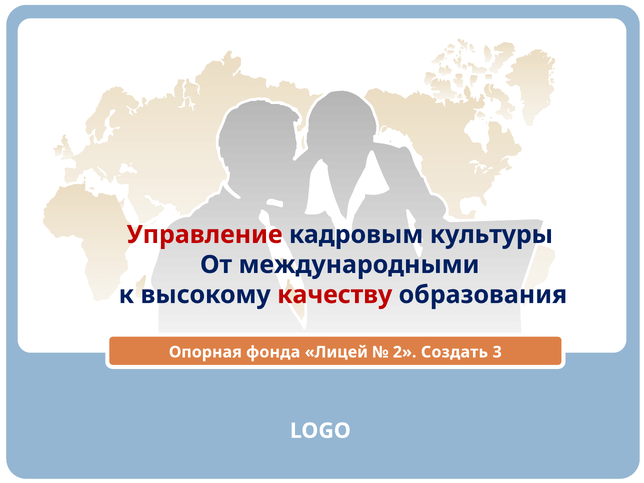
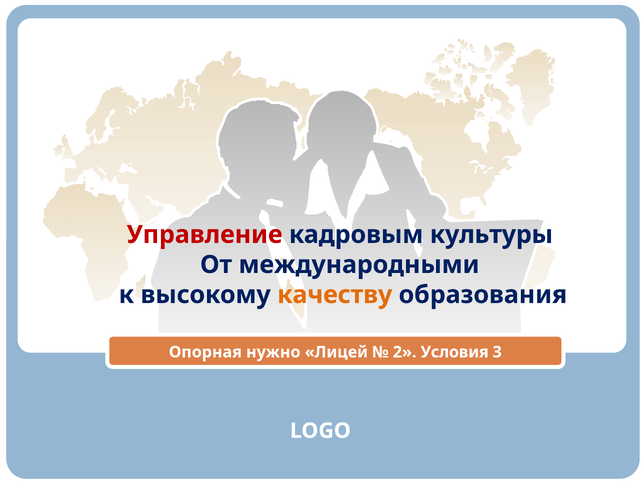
качеству colour: red -> orange (335, 295)
фонда: фонда -> нужно (273, 352)
Создать: Создать -> Условия (455, 352)
